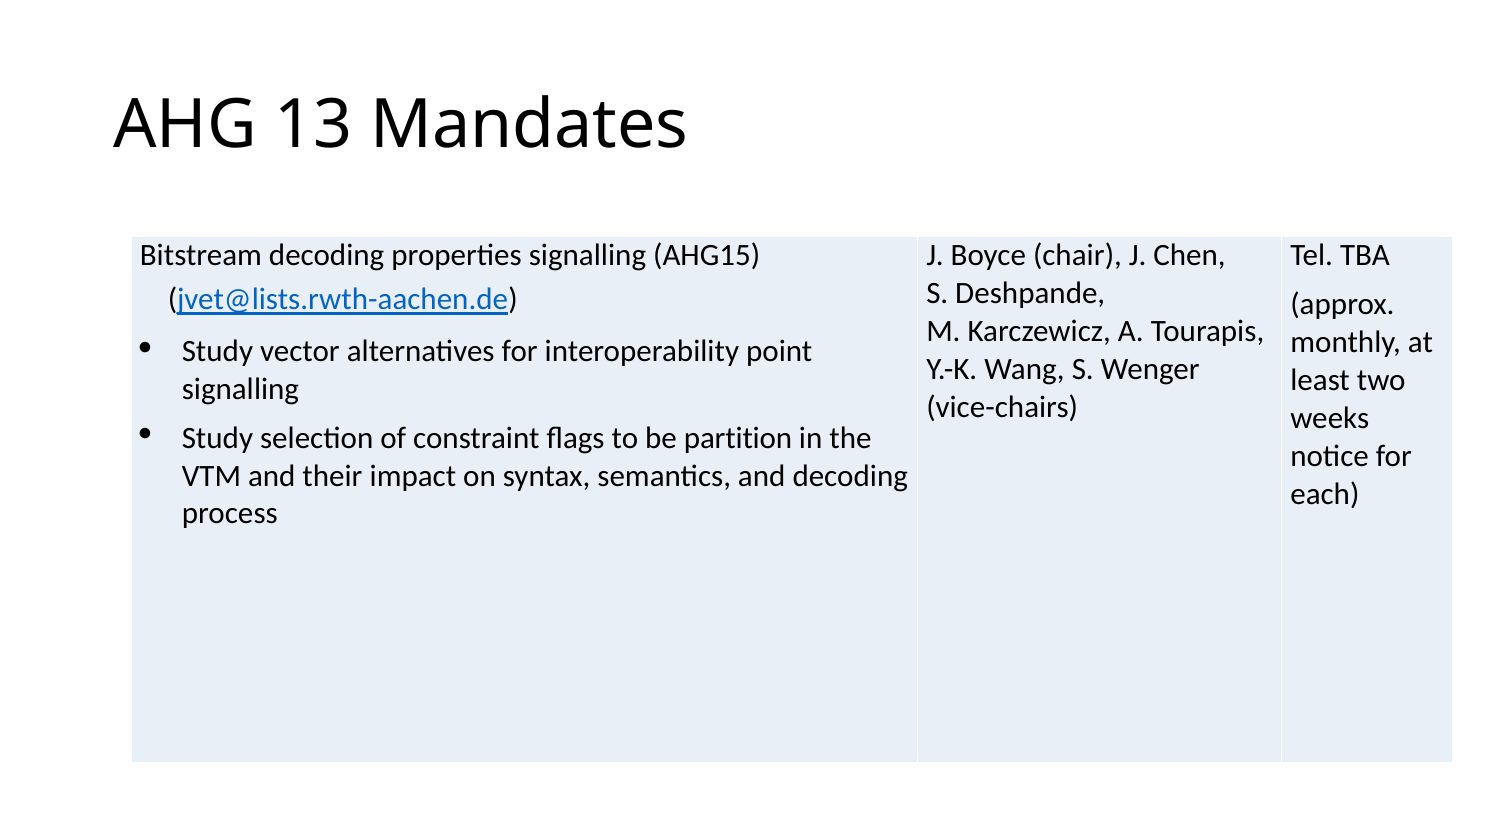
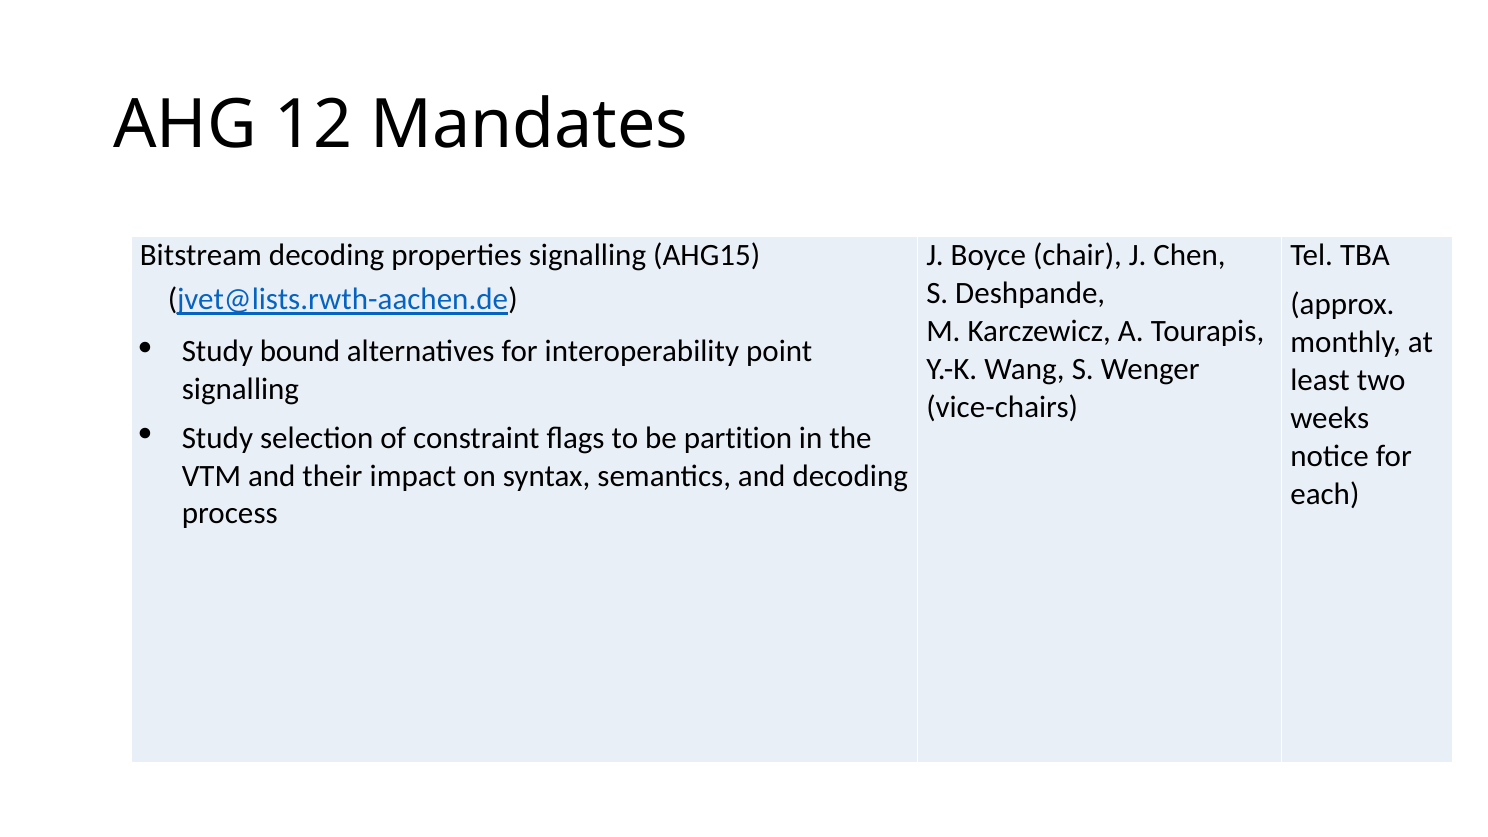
13: 13 -> 12 (314, 125)
vector: vector -> bound (300, 351)
